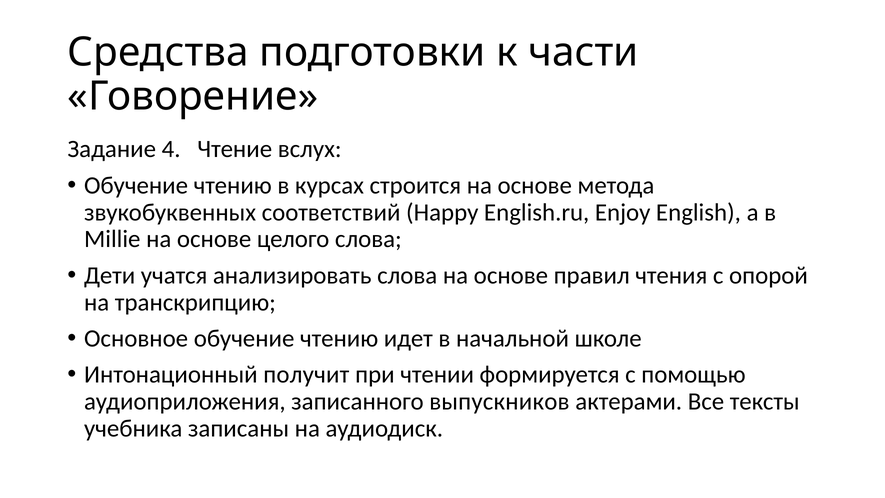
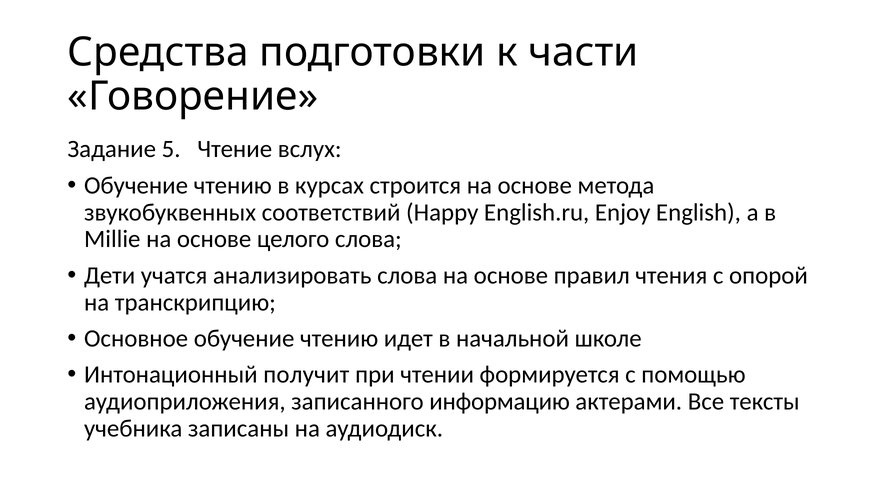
4: 4 -> 5 (171, 149)
выпускников: выпускников -> информацию (500, 401)
